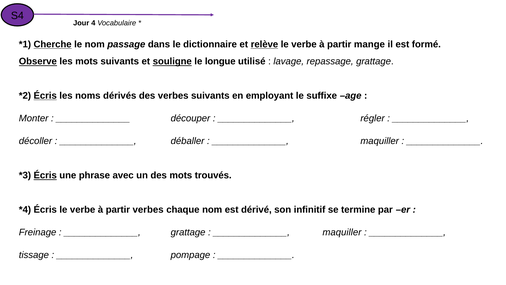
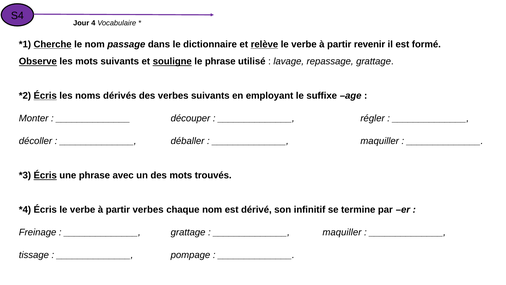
mange: mange -> revenir (370, 44)
le longue: longue -> phrase (220, 61)
